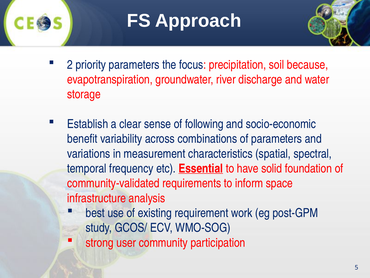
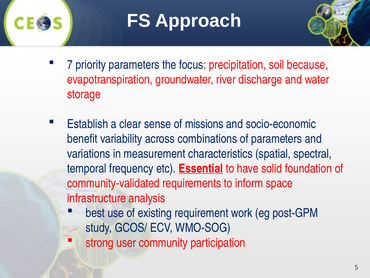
2: 2 -> 7 (70, 65)
following: following -> missions (204, 124)
